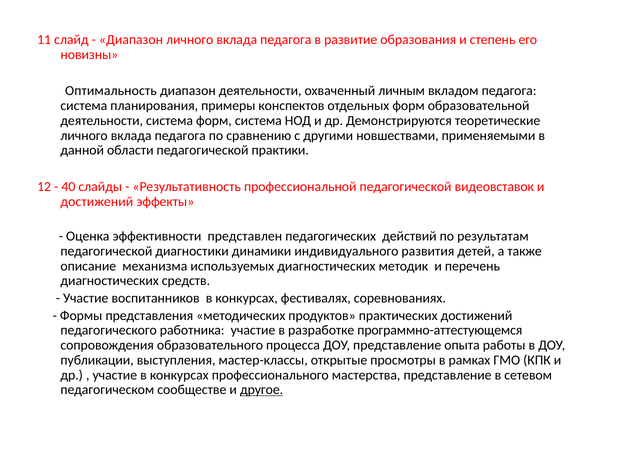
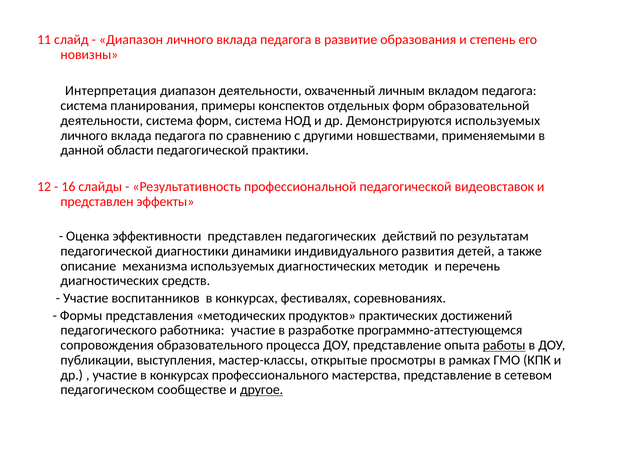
Оптимальность: Оптимальность -> Интерпретация (111, 91)
Демонстрируются теоретические: теоретические -> используемых (498, 121)
40: 40 -> 16 (68, 187)
достижений: достижений -> представлен (97, 202)
работы underline: none -> present (504, 345)
